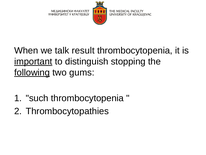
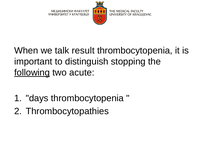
important underline: present -> none (33, 61)
gums: gums -> acute (82, 72)
such: such -> days (37, 98)
